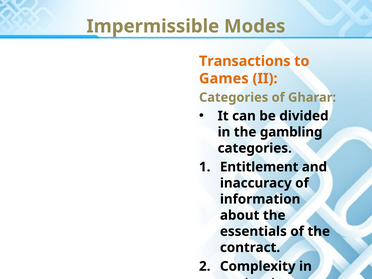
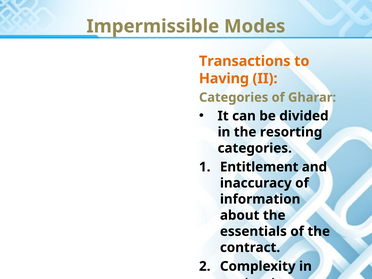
Games: Games -> Having (224, 79)
gambling: gambling -> resorting (291, 132)
